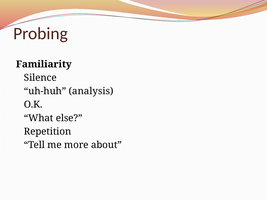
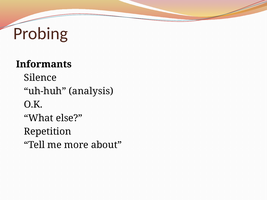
Familiarity: Familiarity -> Informants (44, 64)
